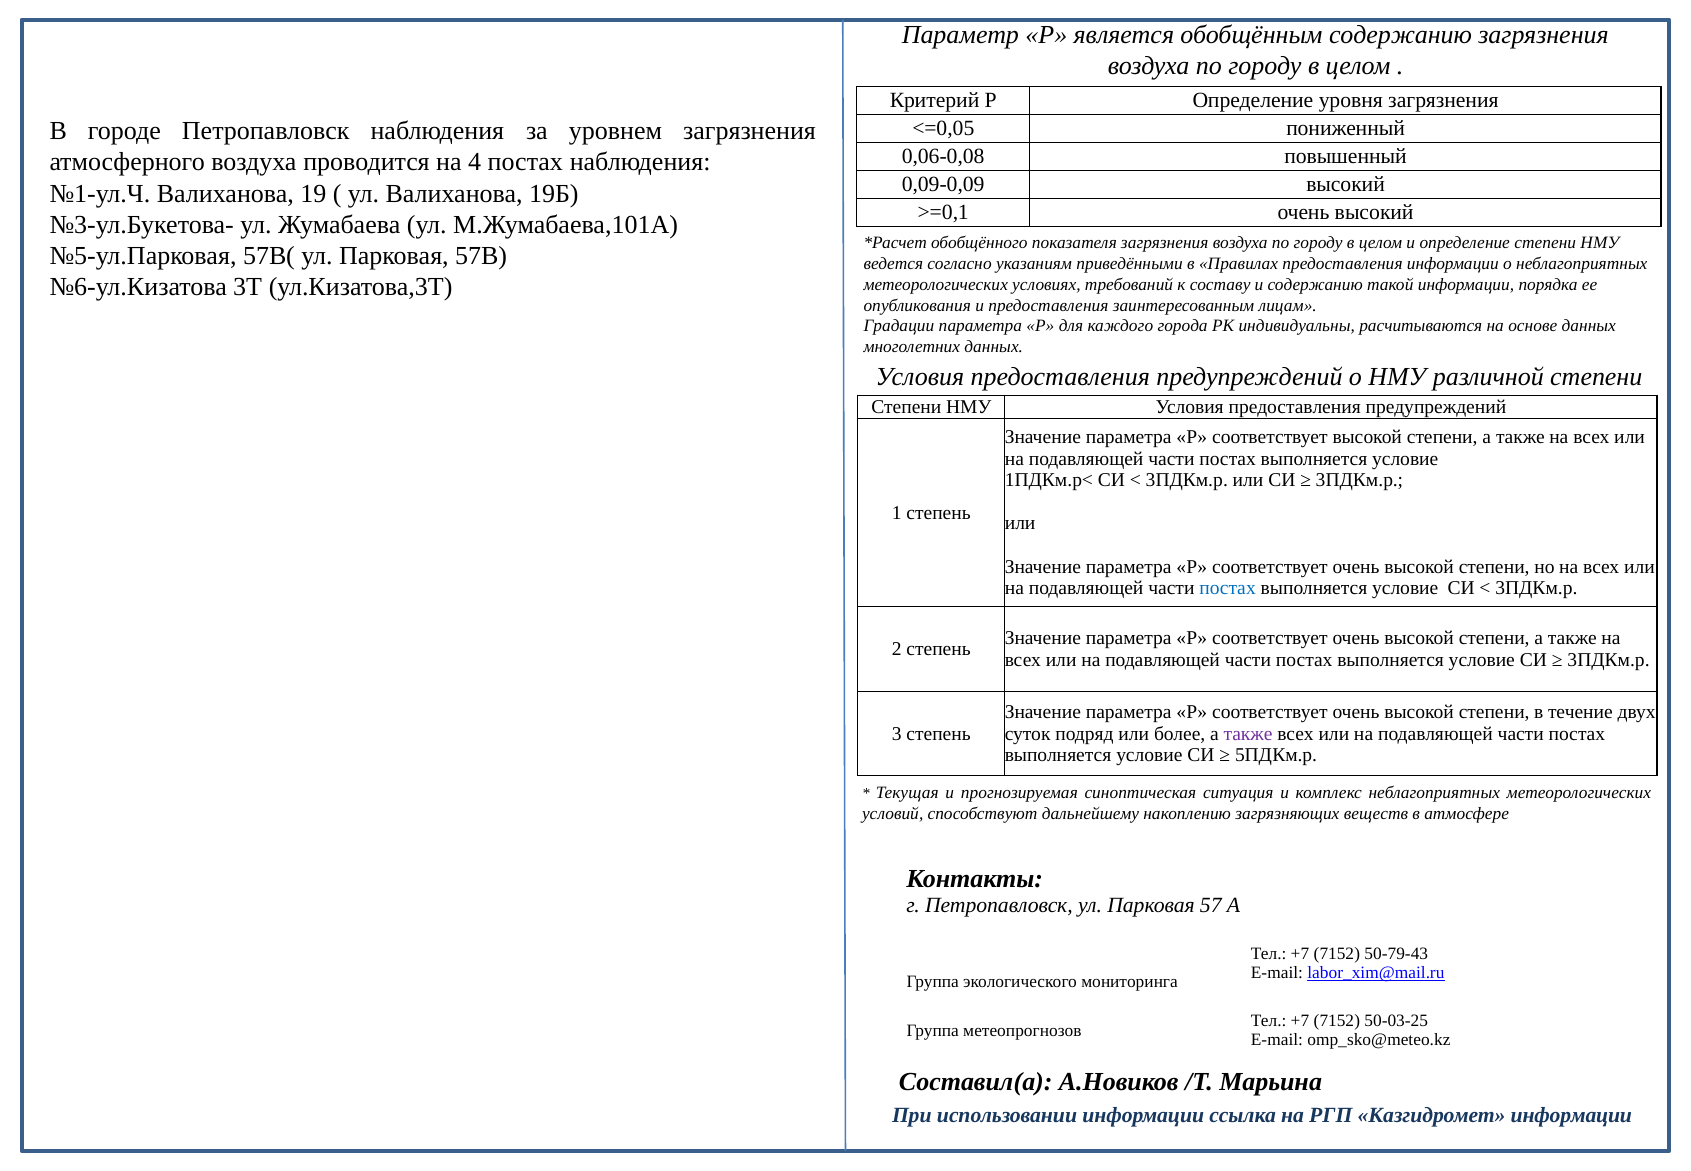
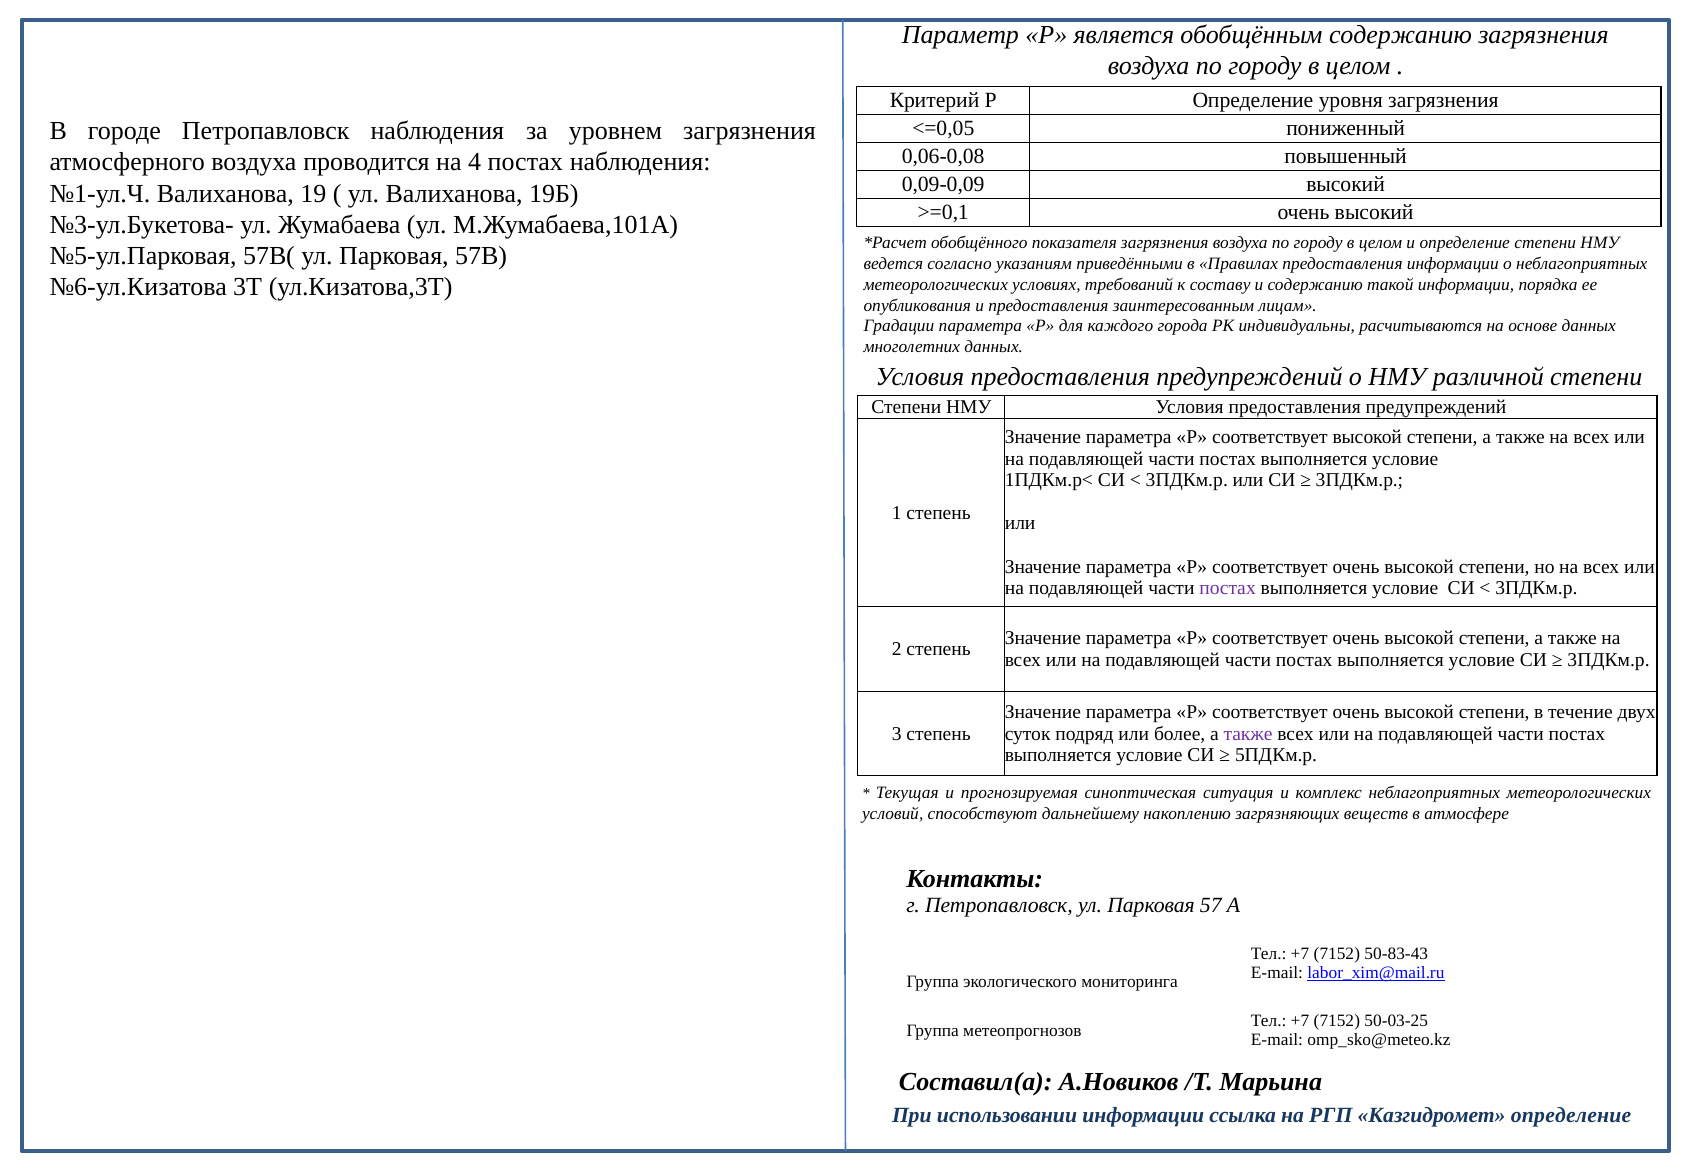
постах colour: blue -> purple (1228, 588)
50-79-43: 50-79-43 -> 50-83-43 (1396, 953)
Казгидромет информации: информации -> определение (1571, 1115)
